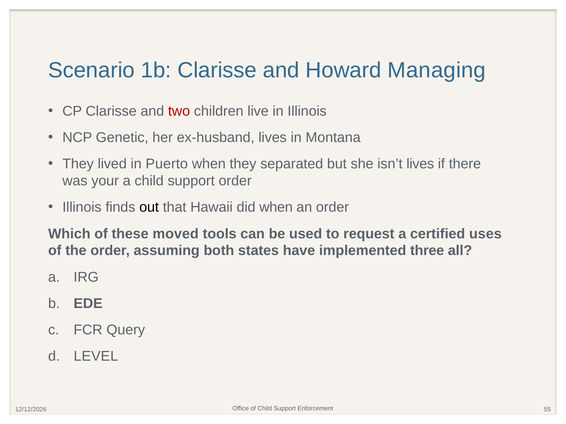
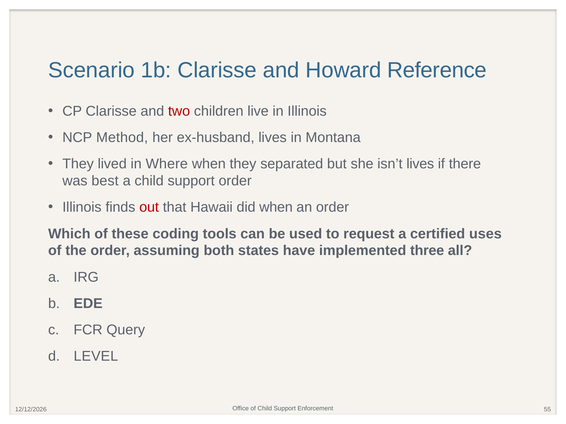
Managing: Managing -> Reference (437, 70)
Genetic: Genetic -> Method (122, 138)
Puerto: Puerto -> Where (167, 164)
your: your -> best (105, 181)
out colour: black -> red (149, 208)
moved: moved -> coding (176, 234)
